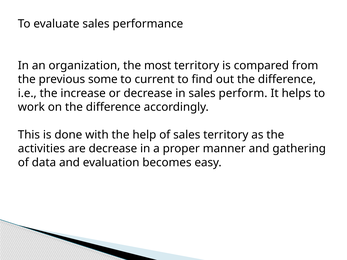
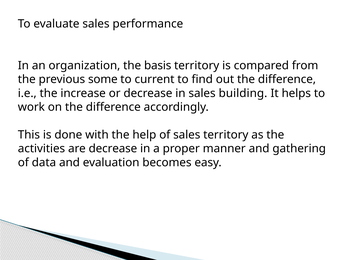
most: most -> basis (158, 66)
perform: perform -> building (243, 93)
